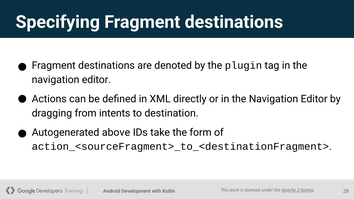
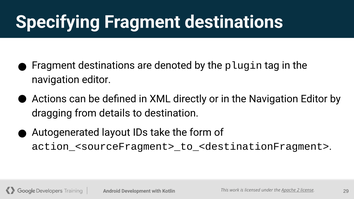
intents: intents -> details (115, 113)
above: above -> layout (116, 132)
